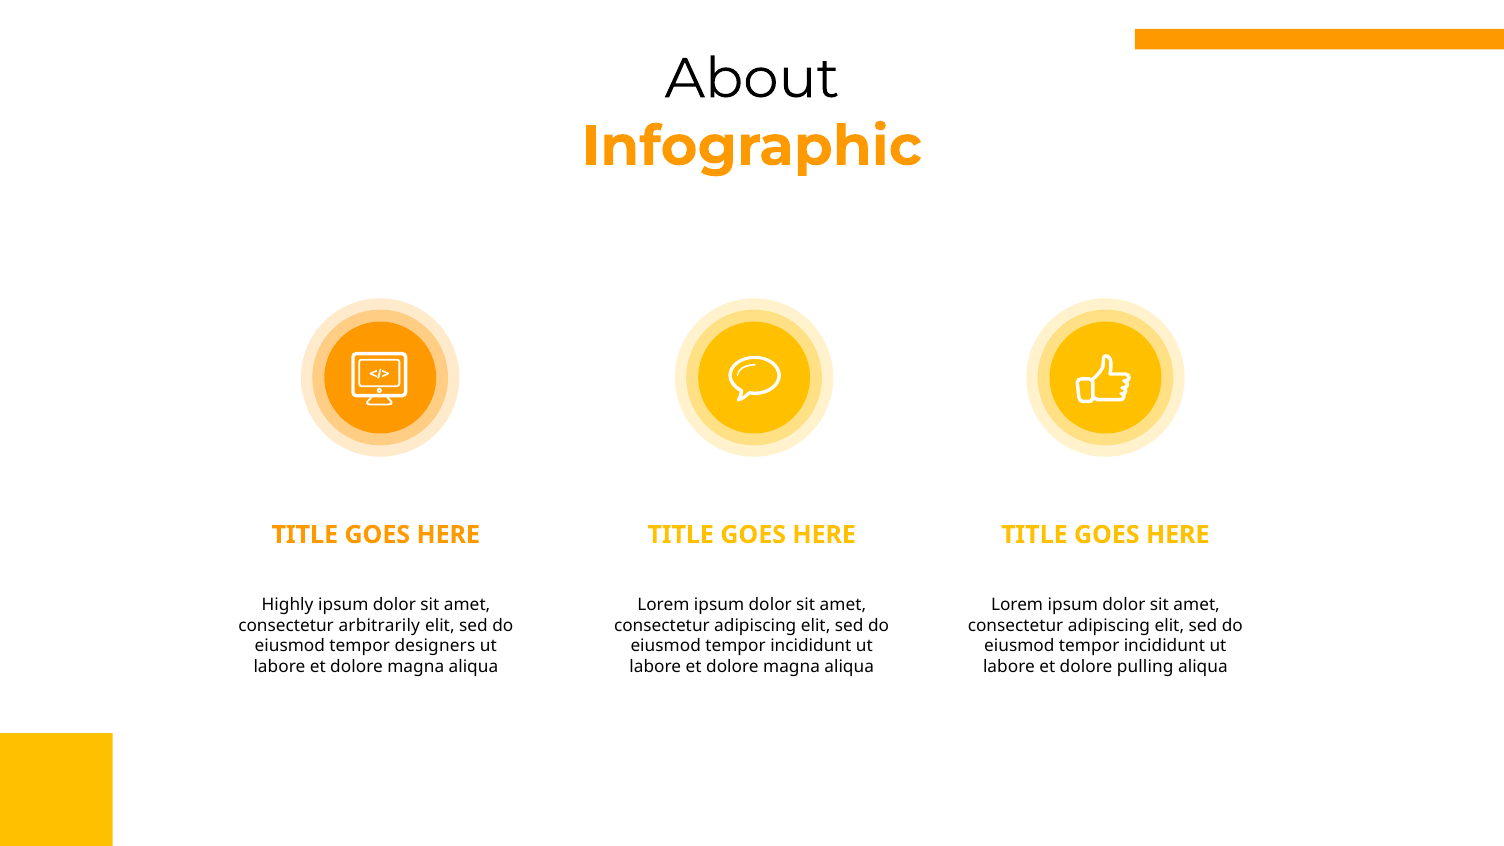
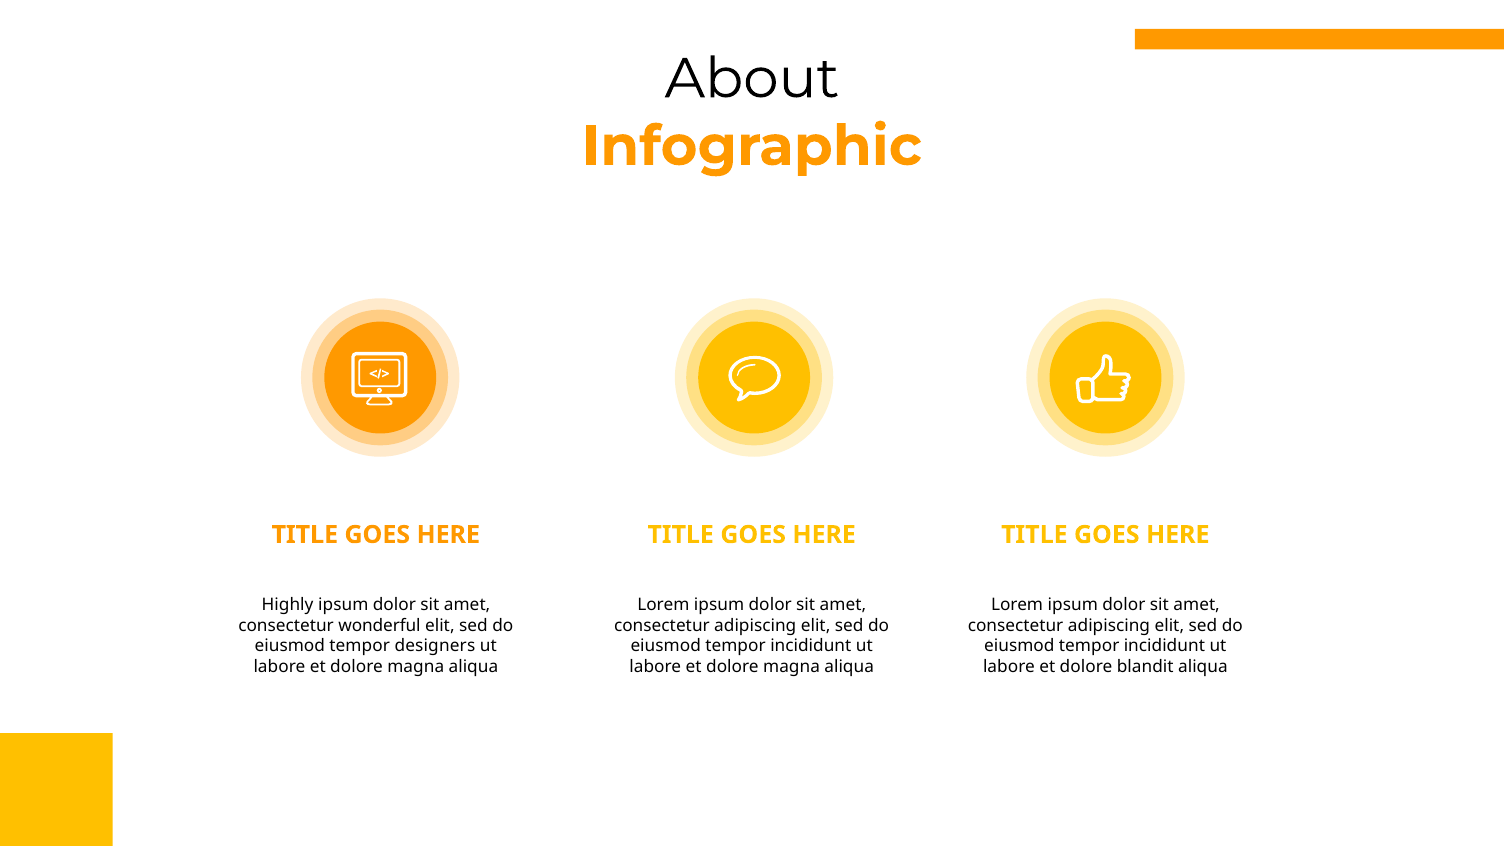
arbitrarily: arbitrarily -> wonderful (379, 625)
pulling: pulling -> blandit (1145, 667)
